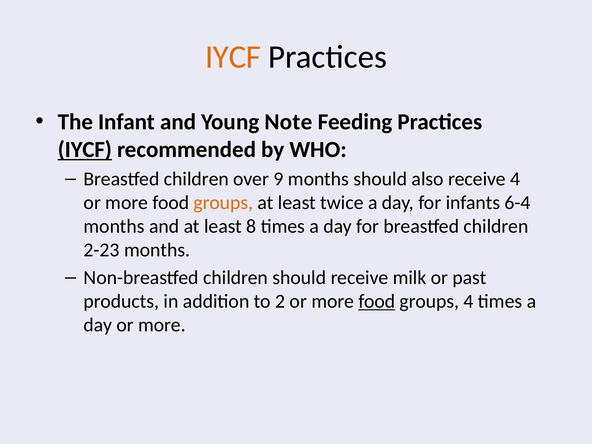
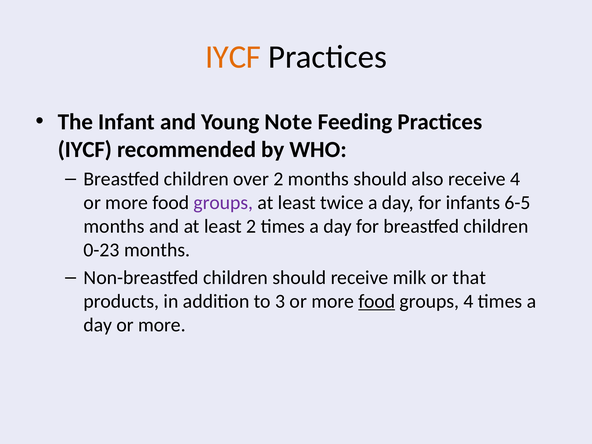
IYCF underline: present -> none (85, 150)
over 9: 9 -> 2 (278, 179)
groups colour: orange -> purple (223, 203)
6-4: 6-4 -> 6-5 (518, 203)
least 8: 8 -> 2 (251, 226)
2-23: 2-23 -> 0-23 (102, 250)
past: past -> that (469, 278)
2: 2 -> 3 (280, 301)
